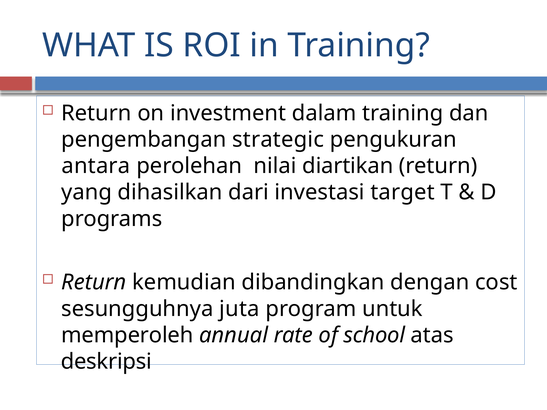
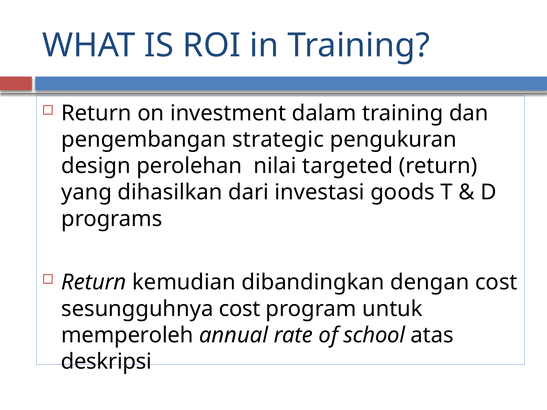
antara: antara -> design (96, 166)
diartikan: diartikan -> targeted (348, 166)
target: target -> goods (403, 193)
sesungguhnya juta: juta -> cost (240, 309)
